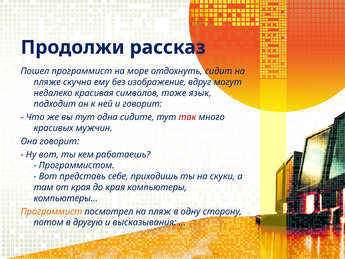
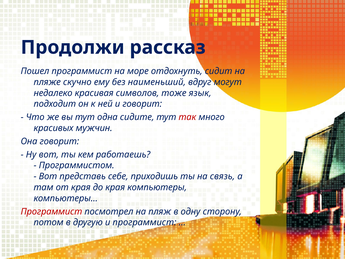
изображение: изображение -> наименьший (157, 82)
скуки: скуки -> связь (222, 176)
Программист colour: orange -> red (51, 211)
и высказывания: высказывания -> программист (145, 222)
